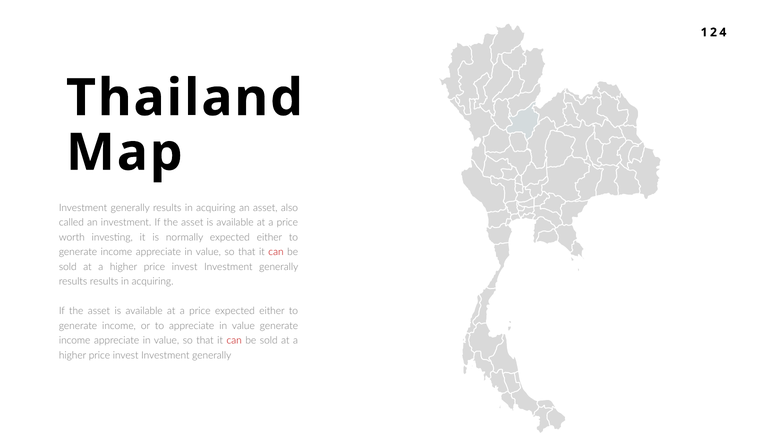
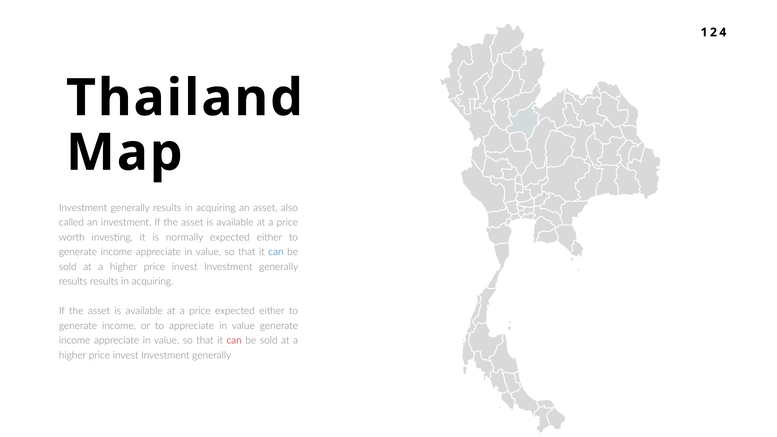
can colour: red -> blue (276, 252)
